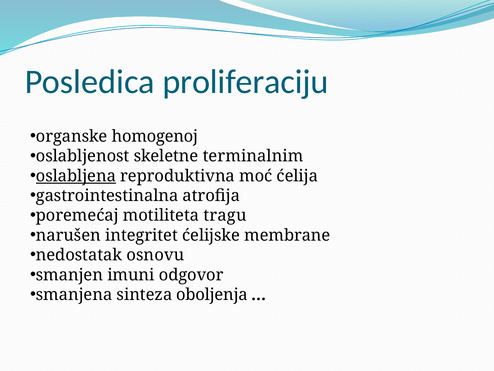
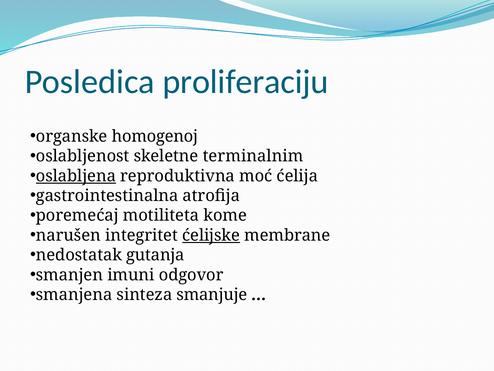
tragu: tragu -> kome (225, 215)
ćelijske underline: none -> present (211, 235)
osnovu: osnovu -> gutanja (155, 255)
oboljenja: oboljenja -> smanjuje (212, 294)
